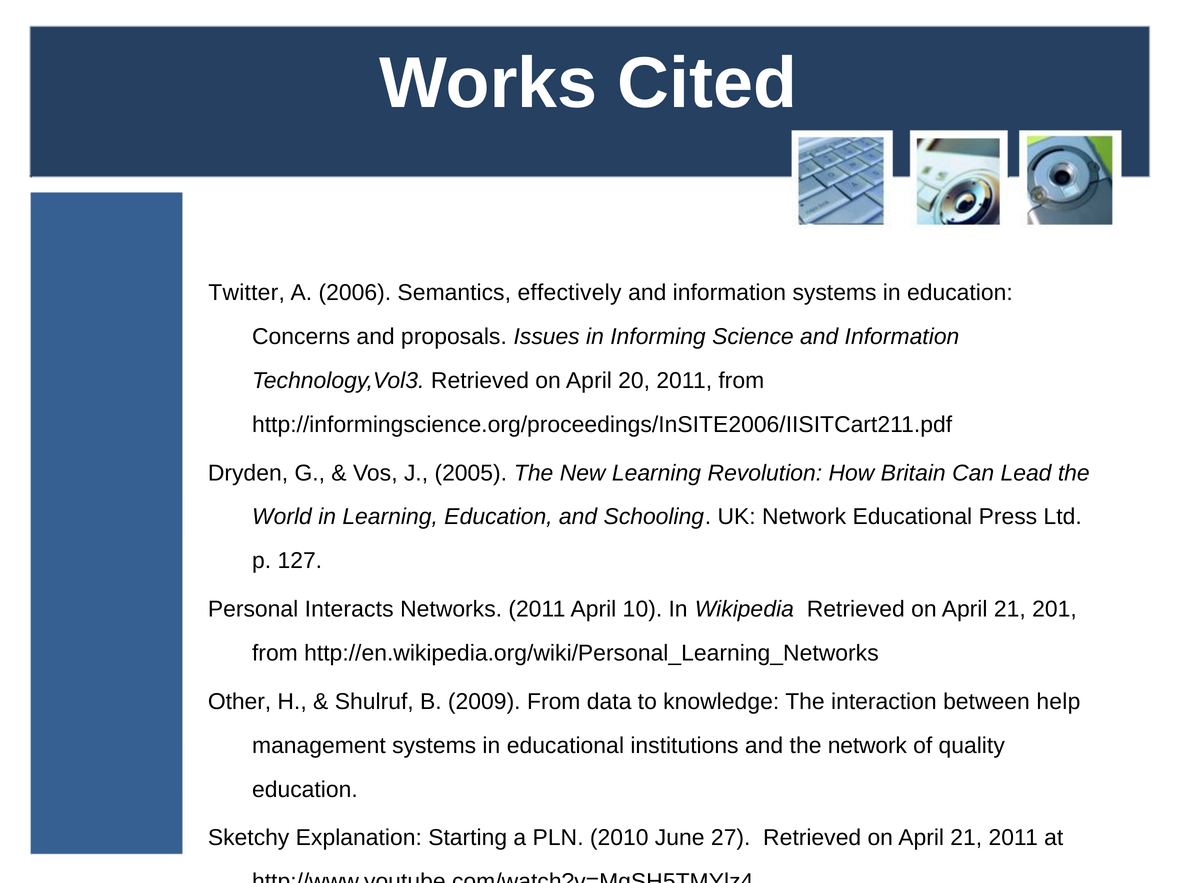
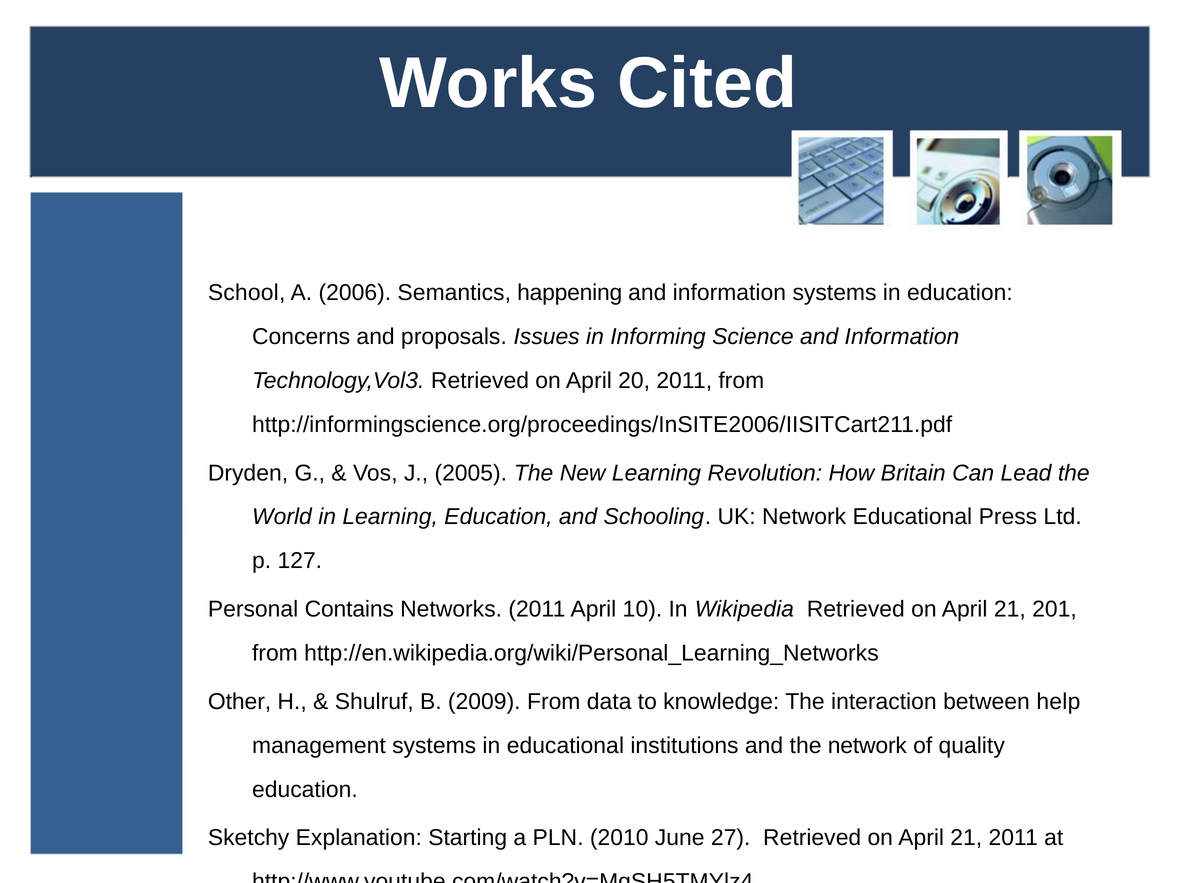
Twitter: Twitter -> School (247, 293)
effectively: effectively -> happening (570, 293)
Interacts: Interacts -> Contains (349, 609)
